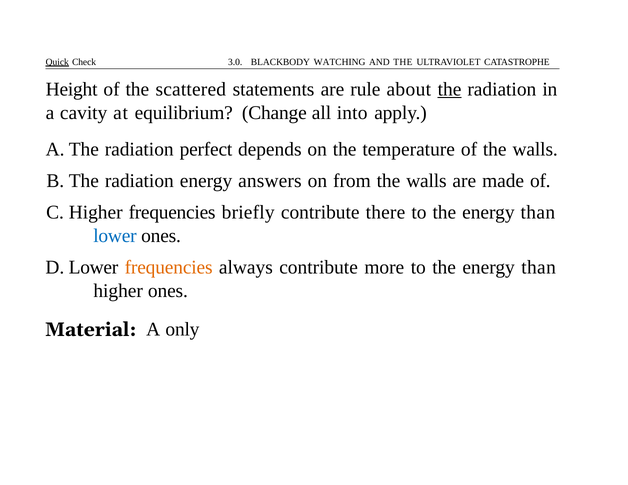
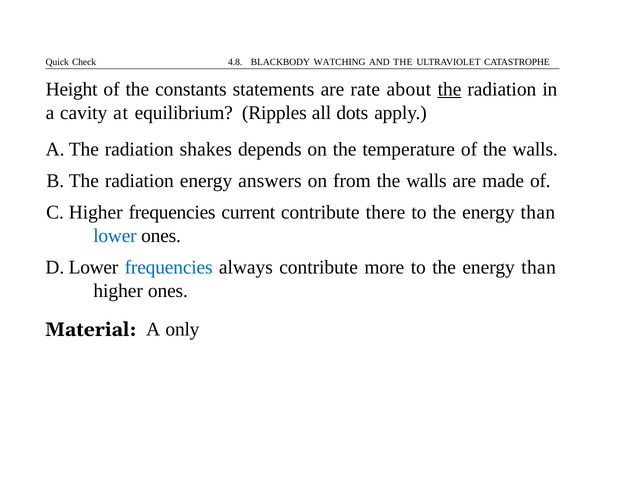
Quick underline: present -> none (57, 62)
3.0: 3.0 -> 4.8 (235, 62)
scattered: scattered -> constants (191, 89)
rule: rule -> rate (365, 89)
Change: Change -> Ripples (274, 113)
into: into -> dots (352, 113)
perfect: perfect -> shakes (206, 150)
briefly: briefly -> current (248, 213)
frequencies colour: orange -> blue (169, 268)
